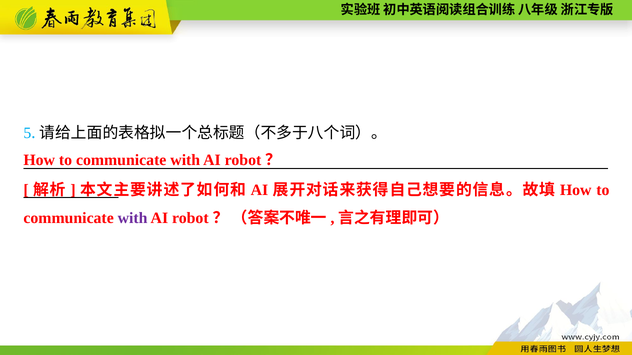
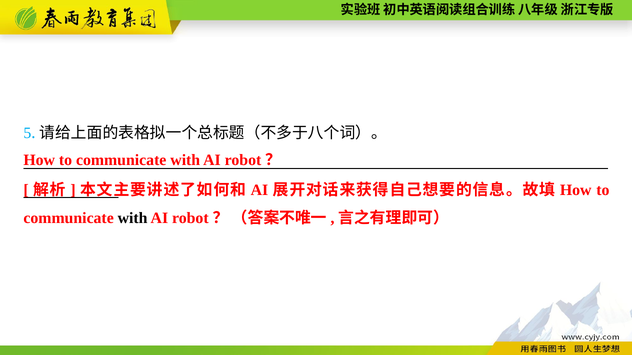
with colour: purple -> black (133, 219)
